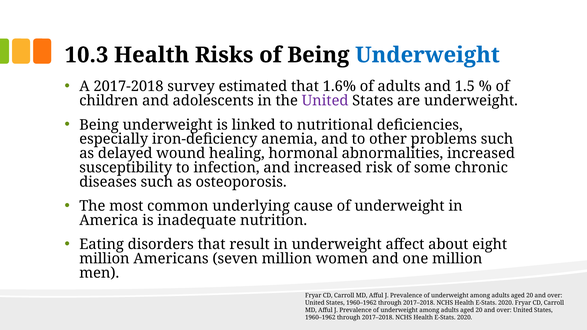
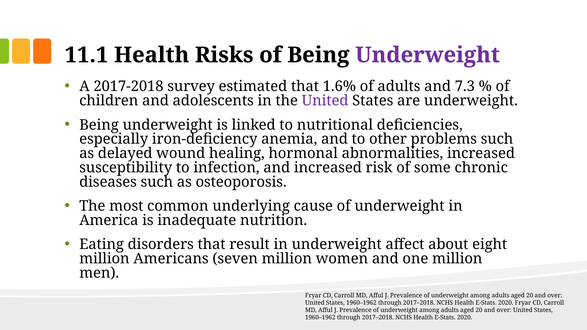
10.3: 10.3 -> 11.1 (86, 55)
Underweight colour: blue -> purple (427, 55)
1.5: 1.5 -> 7.3 (465, 87)
